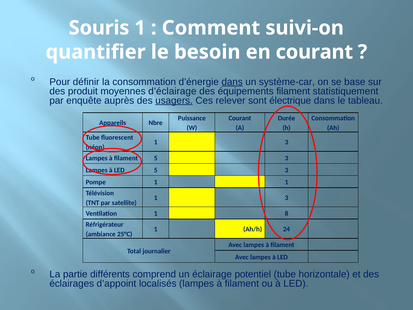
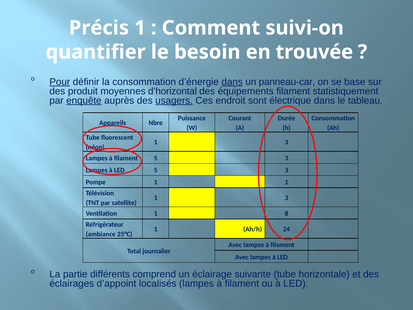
Souris: Souris -> Précis (99, 28)
en courant: courant -> trouvée (314, 52)
Pour underline: none -> present (60, 82)
système-car: système-car -> panneau-car (287, 82)
d’éclairage: d’éclairage -> d’horizontal (172, 91)
enquête underline: none -> present (84, 100)
relever: relever -> endroit (231, 100)
potentiel: potentiel -> suivante (253, 274)
